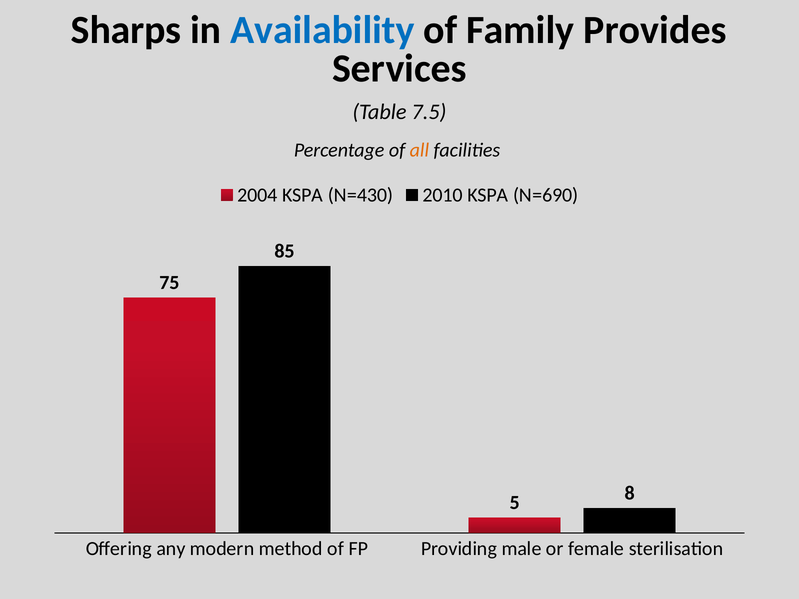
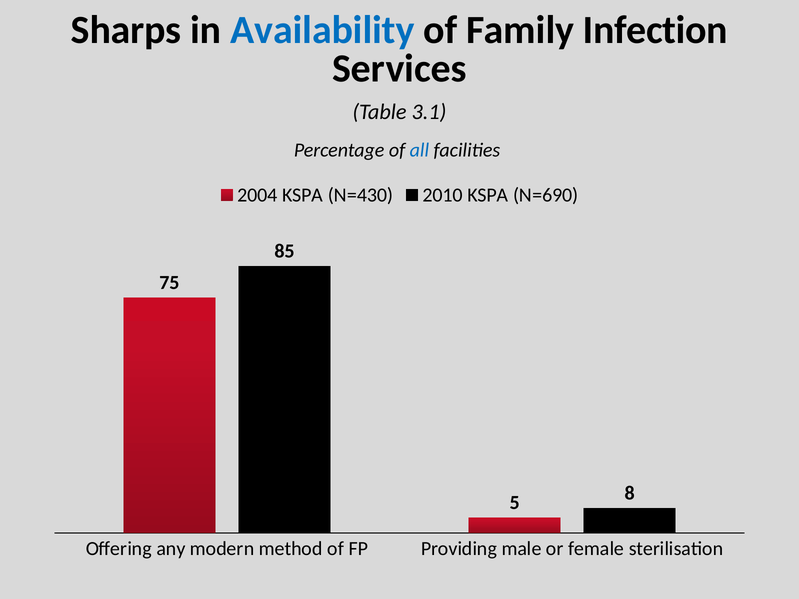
Provides: Provides -> Infection (655, 30)
7.5: 7.5 -> 3.1 (429, 112)
all colour: orange -> blue (419, 150)
